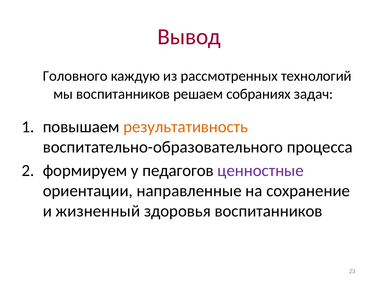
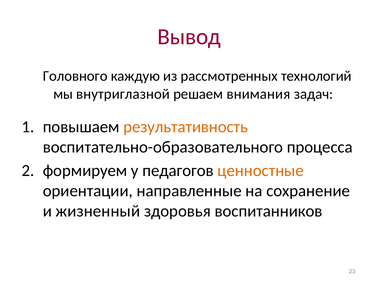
мы воспитанников: воспитанников -> внутриглазной (123, 94)
собраниях: собраниях -> внимания (258, 94)
ценностные colour: purple -> orange (261, 170)
